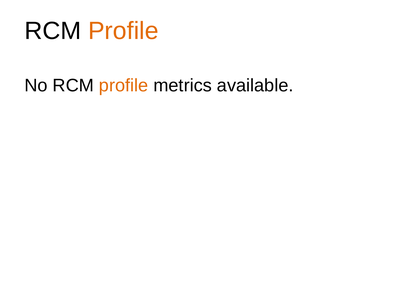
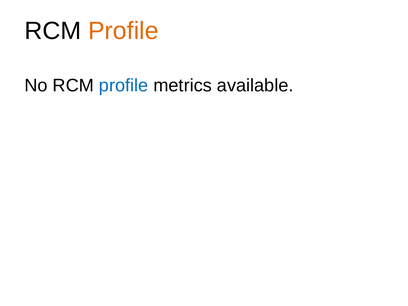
profile colour: orange -> blue (124, 86)
